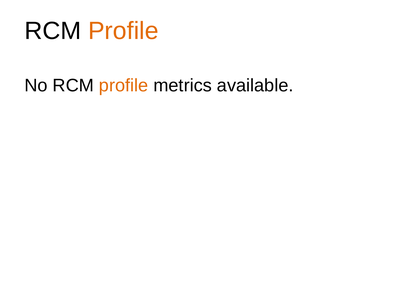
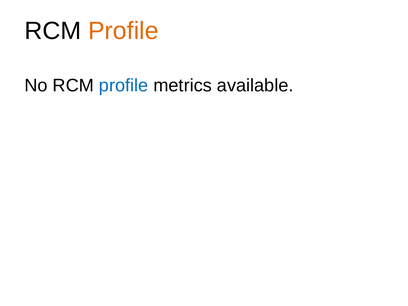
profile colour: orange -> blue (124, 86)
